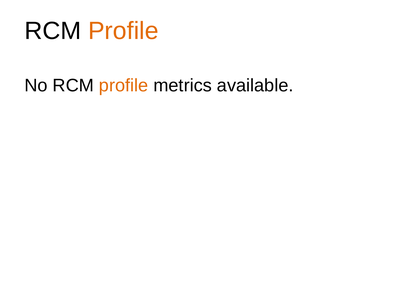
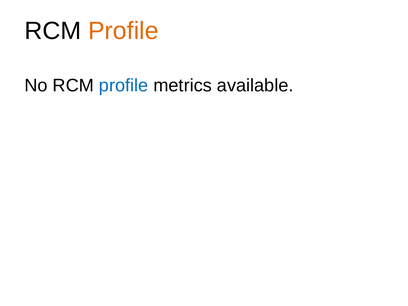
profile colour: orange -> blue (124, 86)
